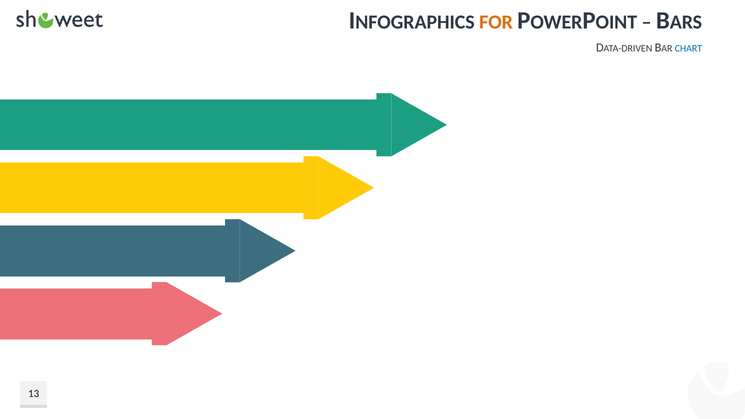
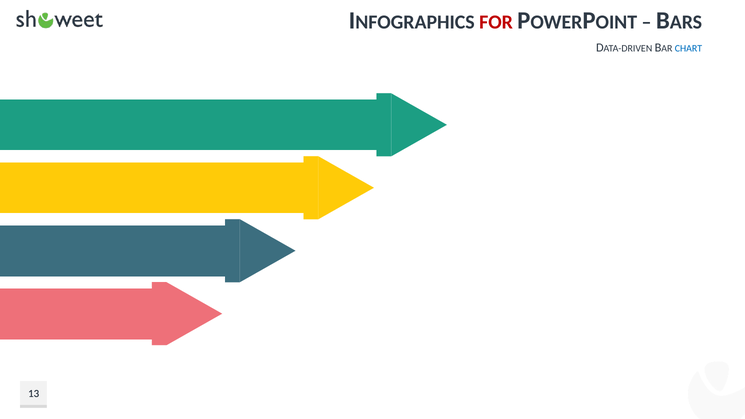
FOR colour: orange -> red (496, 22)
